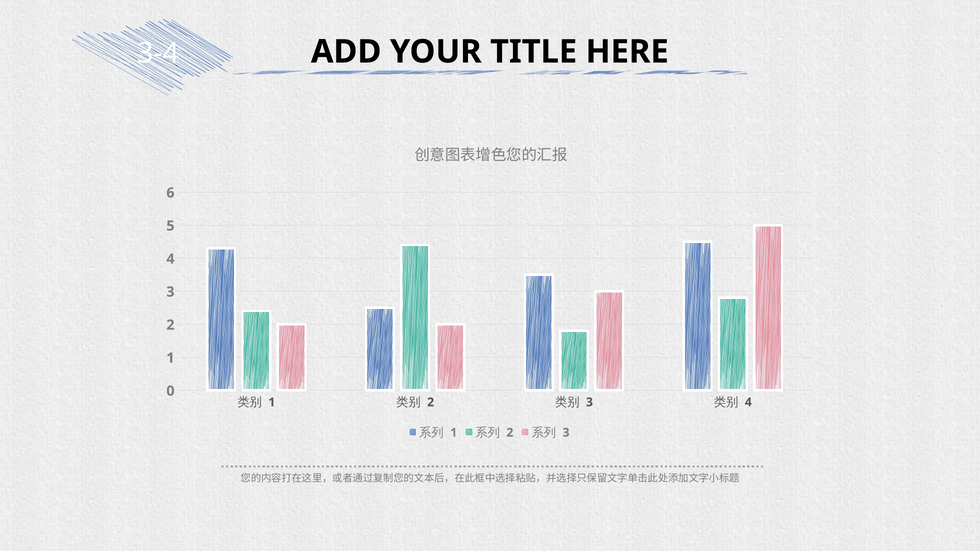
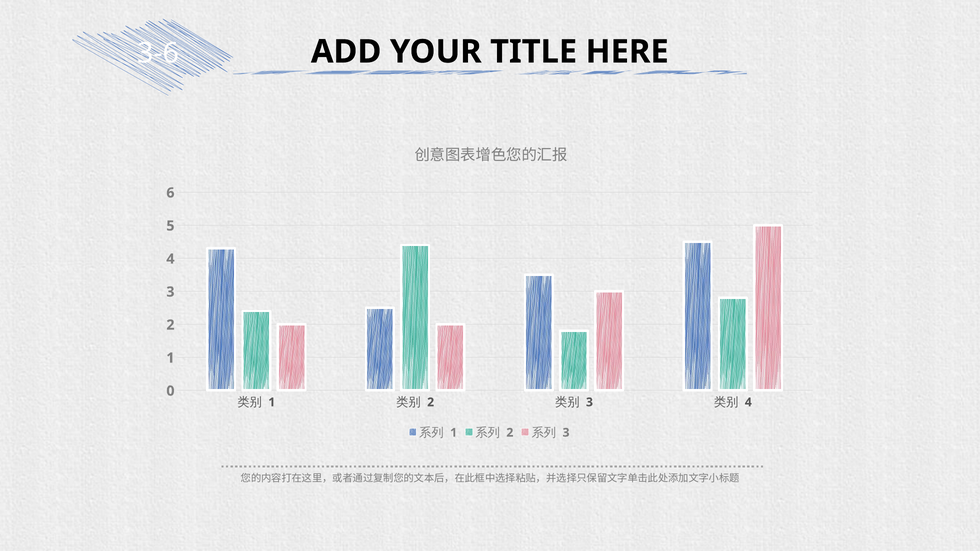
3-4: 3-4 -> 3-6 (158, 53)
